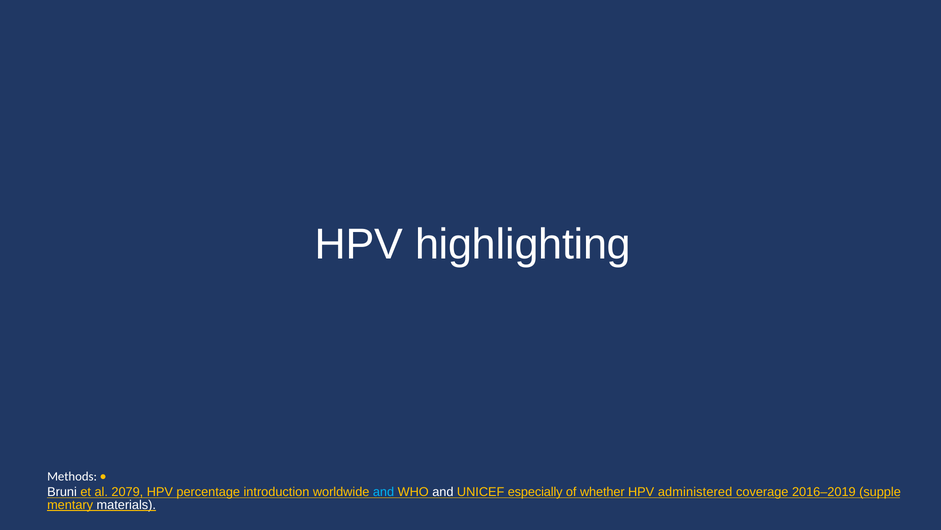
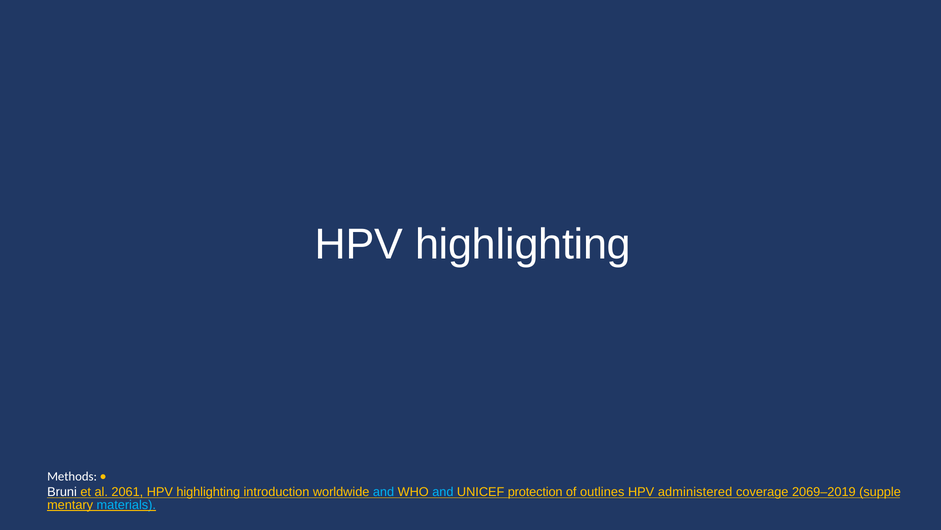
2079: 2079 -> 2061 (127, 491)
percentage: percentage -> highlighting (208, 491)
and colour: white -> light blue (443, 491)
especially: especially -> protection (535, 491)
whether: whether -> outlines (602, 491)
2016–2019: 2016–2019 -> 2069–2019 (824, 491)
materials colour: white -> light blue (126, 504)
